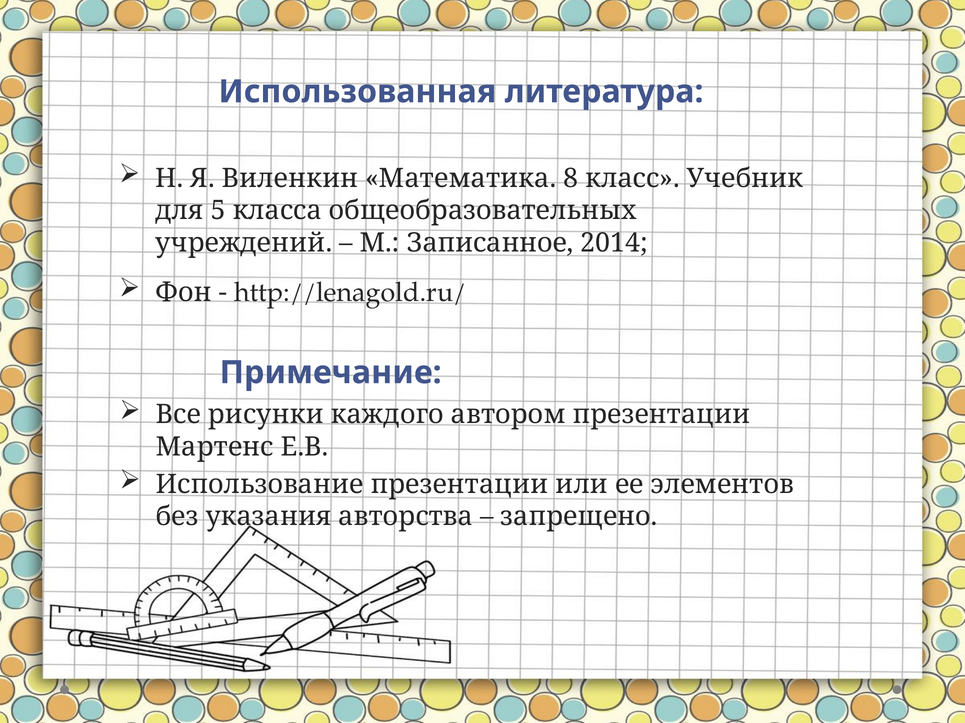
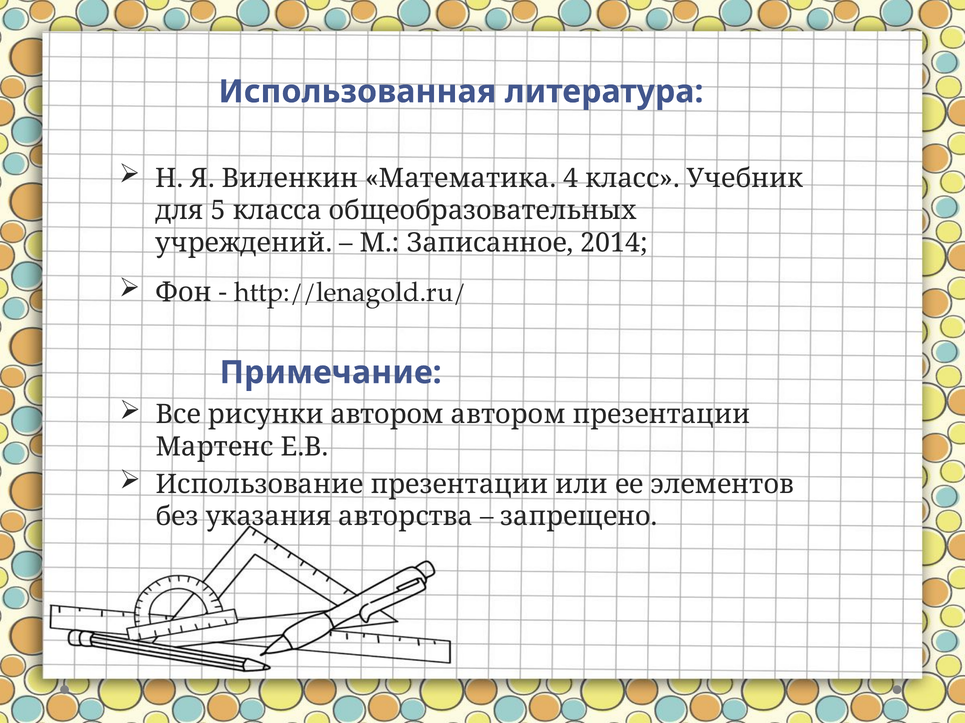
8: 8 -> 4 (571, 179)
рисунки каждого: каждого -> автором (387, 415)
